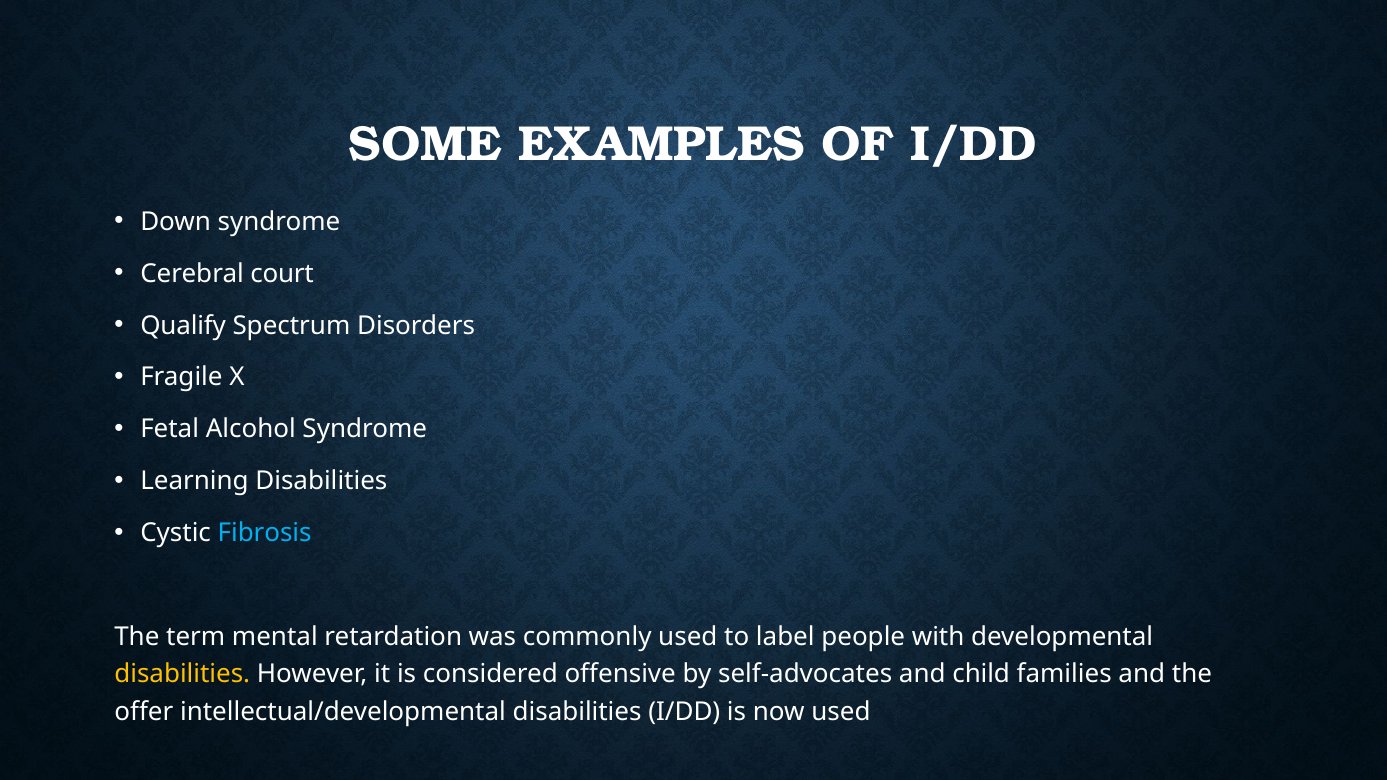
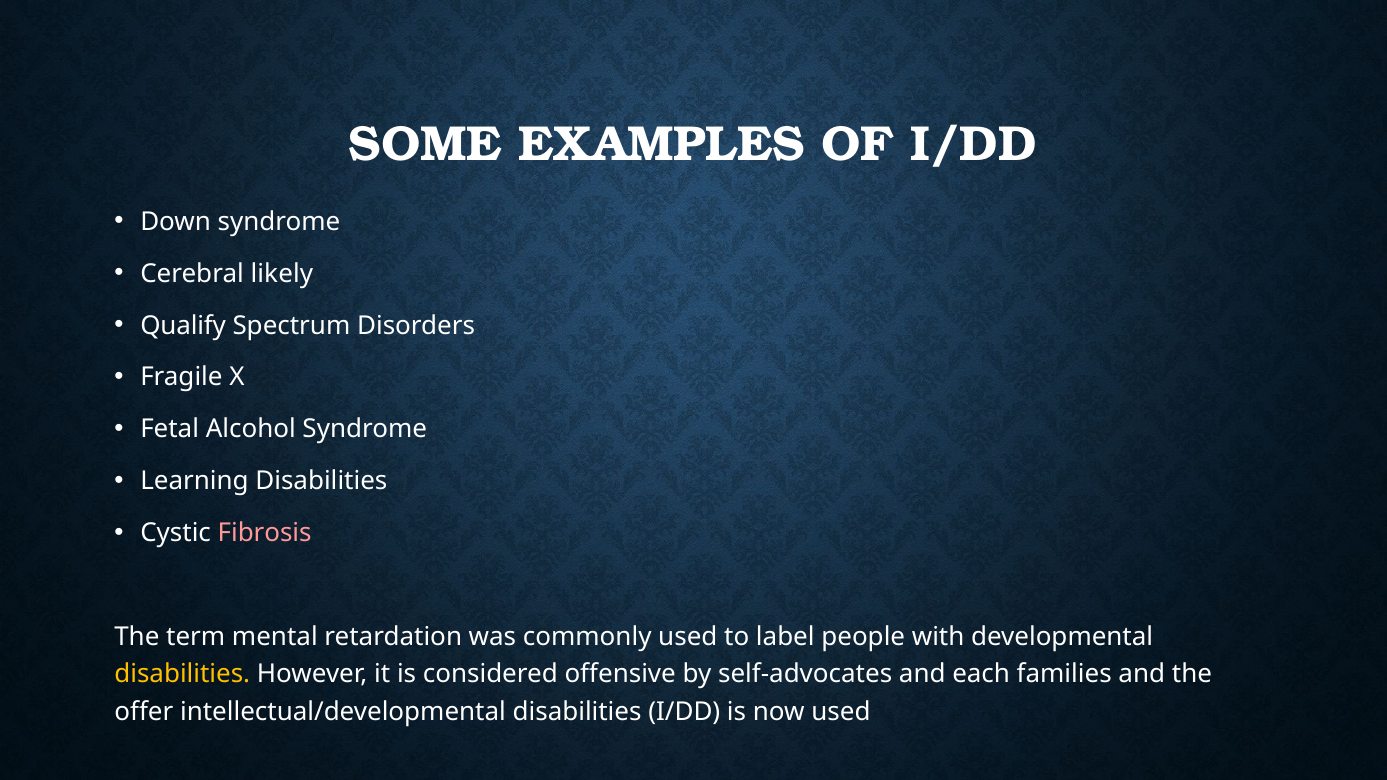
court: court -> likely (282, 274)
Fibrosis colour: light blue -> pink (265, 533)
child: child -> each (981, 674)
